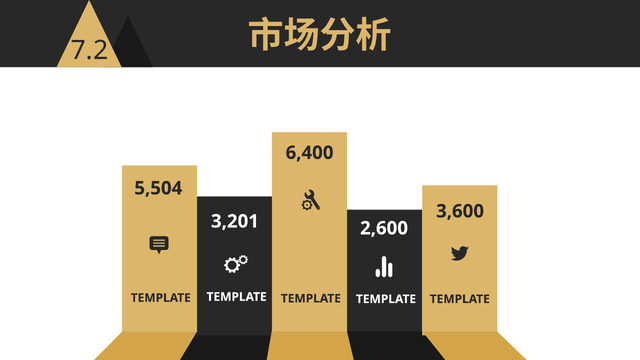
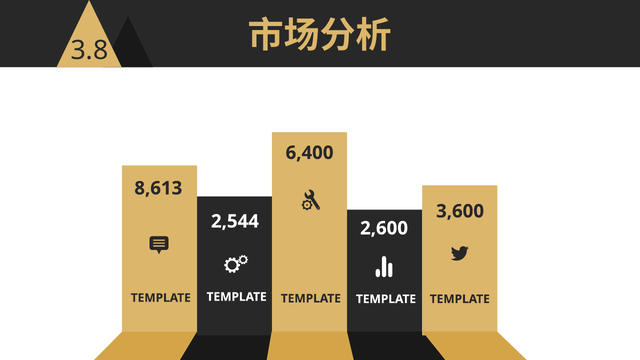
7.2: 7.2 -> 3.8 (90, 50)
5,504: 5,504 -> 8,613 (158, 188)
3,201: 3,201 -> 2,544 (235, 221)
